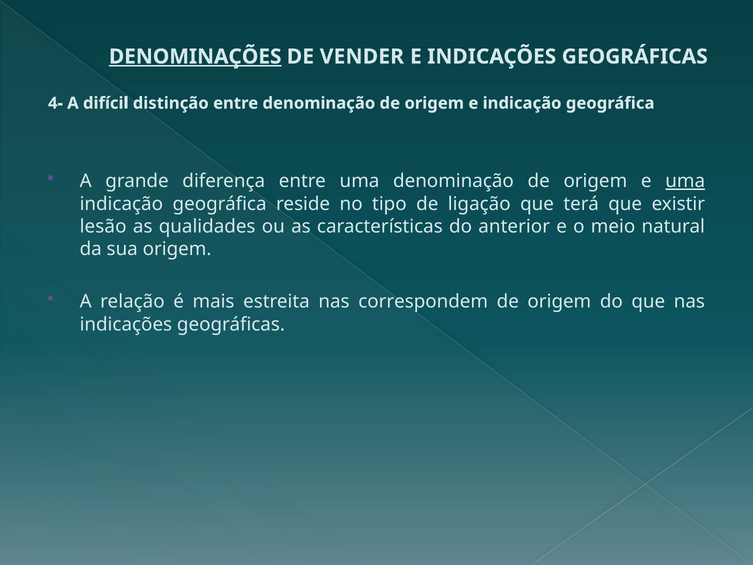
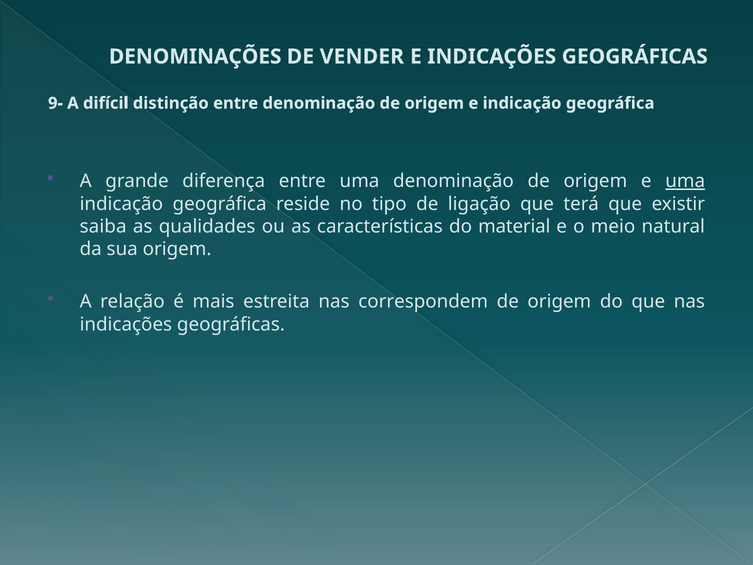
DENOMINAÇÕES underline: present -> none (195, 57)
4-: 4- -> 9- (55, 103)
lesão: lesão -> saiba (103, 226)
anterior: anterior -> material (514, 226)
